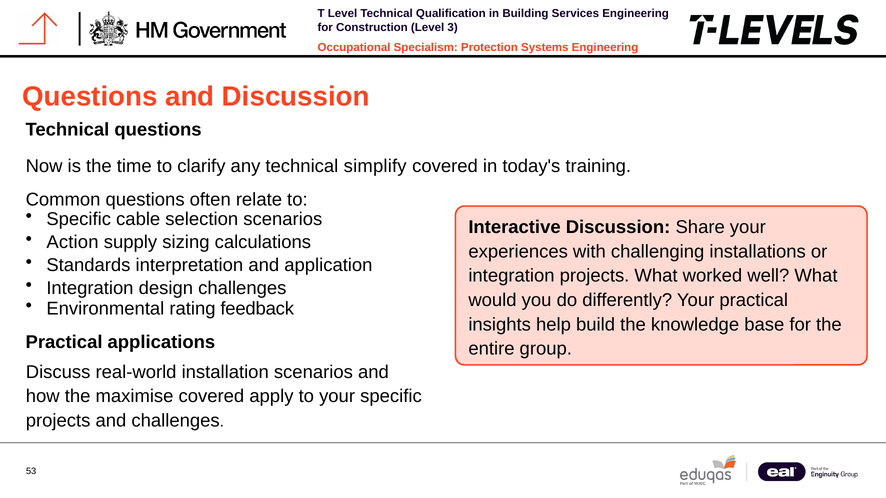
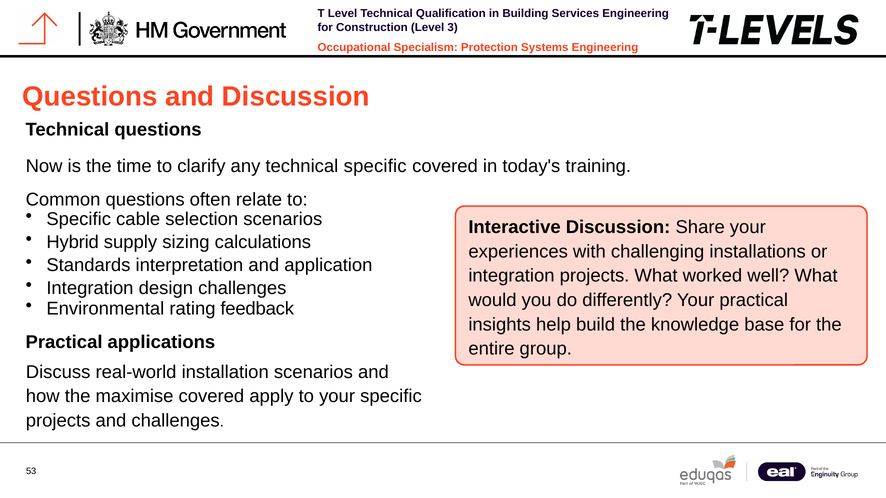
technical simplify: simplify -> specific (375, 166)
Action: Action -> Hybrid (73, 243)
